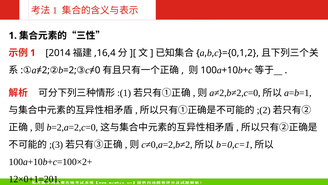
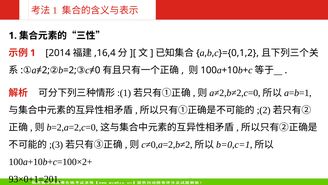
12×0+1=201: 12×0+1=201 -> 93×0+1=201 (35, 179)
